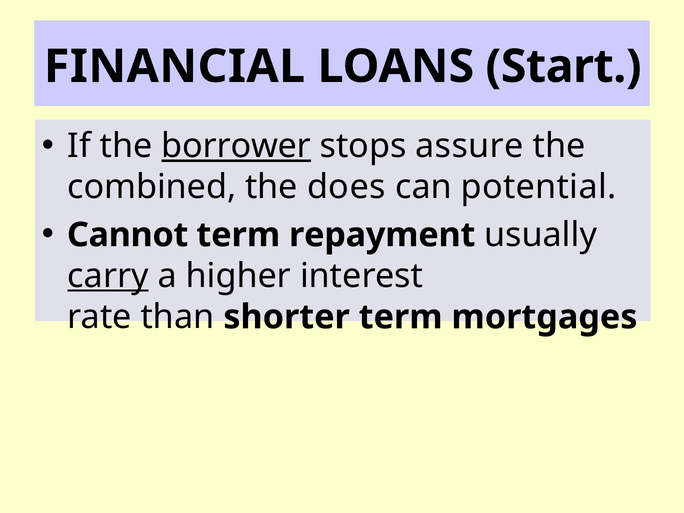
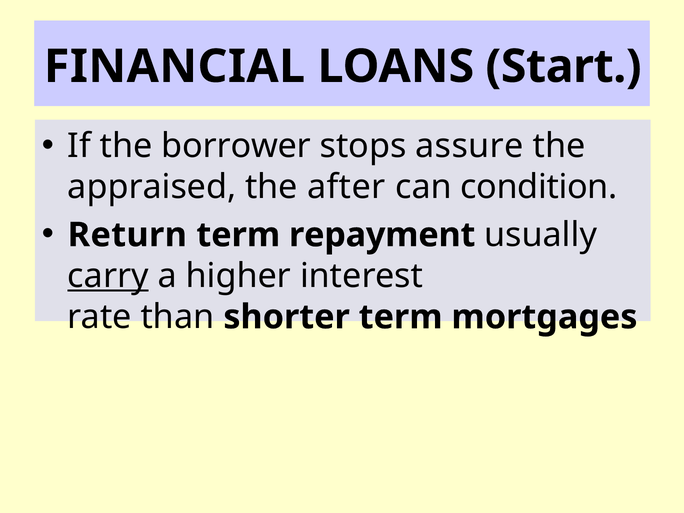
borrower underline: present -> none (236, 146)
combined: combined -> appraised (152, 187)
does: does -> after (346, 187)
potential: potential -> condition (539, 187)
Cannot: Cannot -> Return (127, 235)
